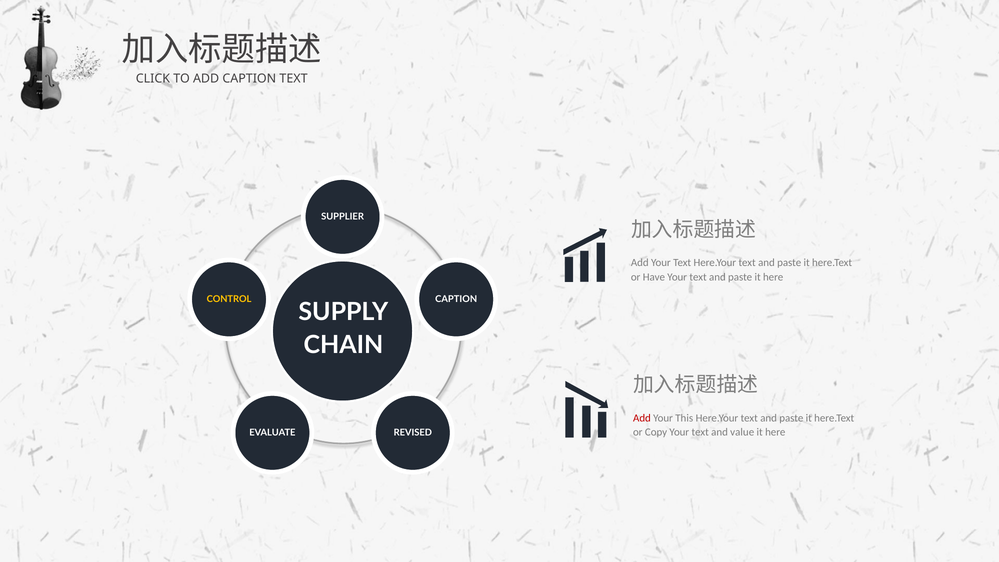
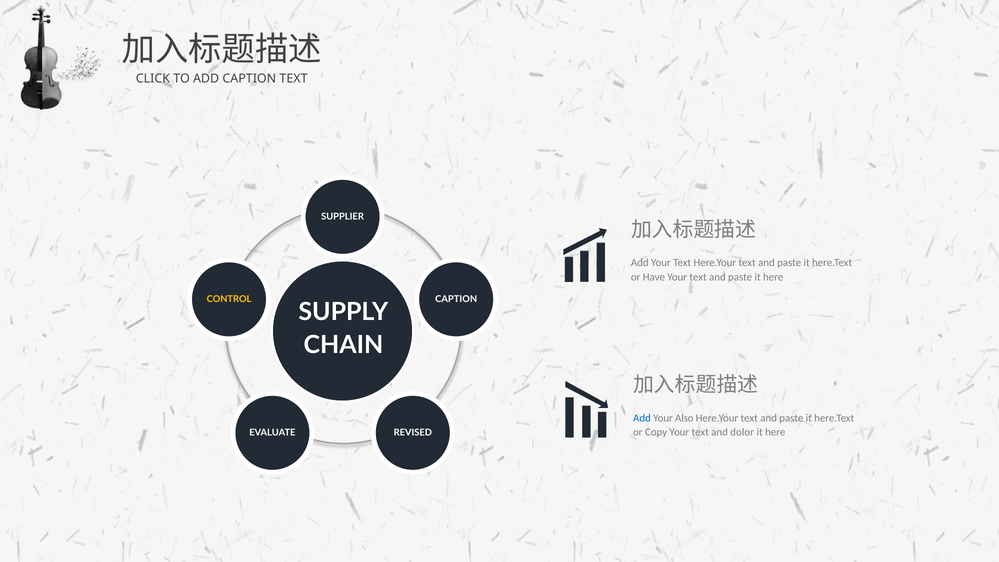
Add colour: red -> blue (642, 418)
This: This -> Also (684, 418)
value: value -> dolor (742, 432)
